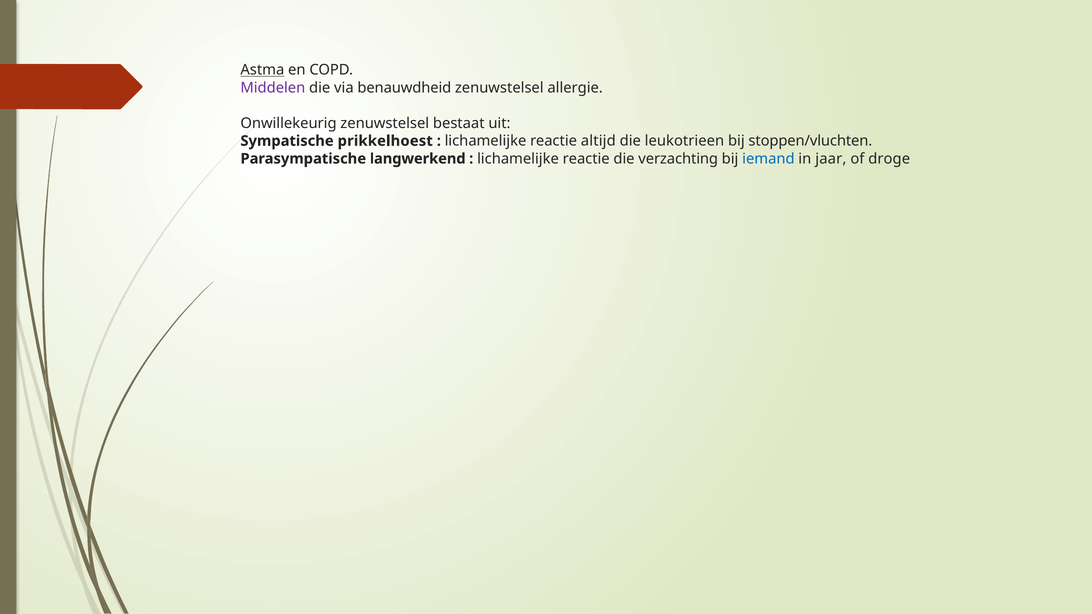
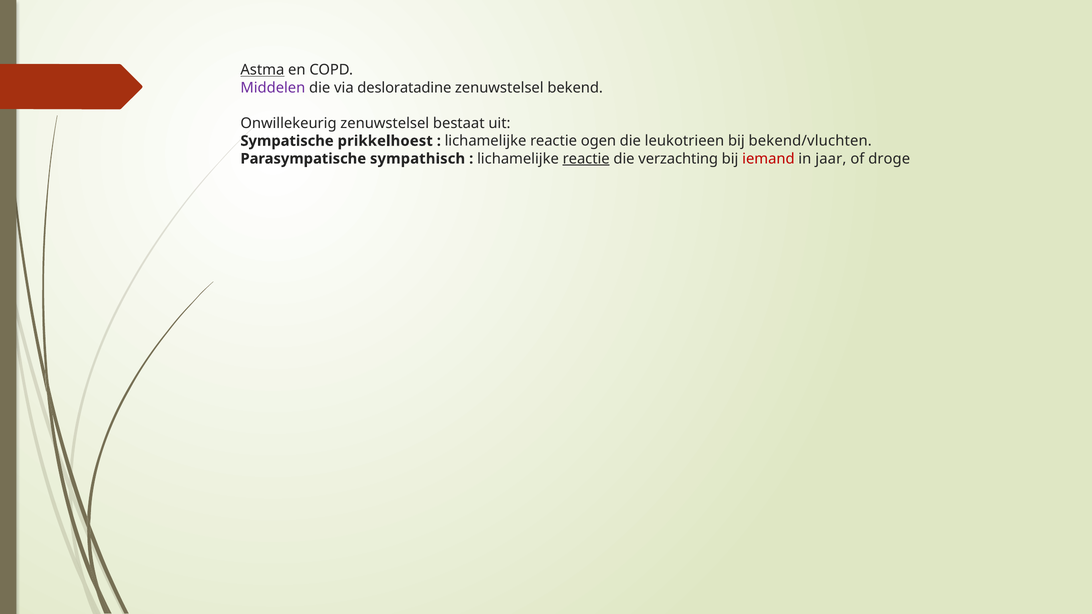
benauwdheid: benauwdheid -> desloratadine (404, 88)
allergie: allergie -> bekend (575, 88)
altijd: altijd -> ogen (598, 141)
stoppen/vluchten: stoppen/vluchten -> bekend/vluchten (810, 141)
langwerkend: langwerkend -> sympathisch (418, 159)
reactie underline: none -> present (586, 159)
iemand colour: blue -> red (768, 159)
